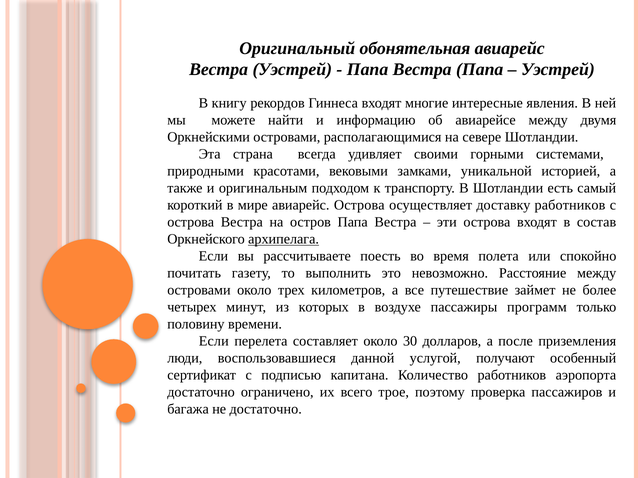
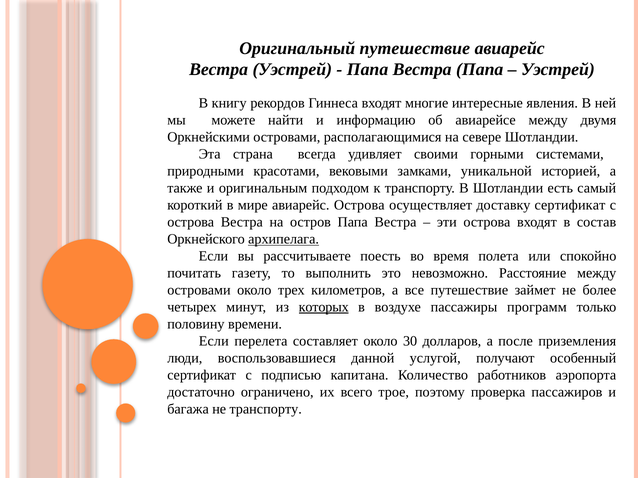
Оригинальный обонятельная: обонятельная -> путешествие (415, 48)
доставку работников: работников -> сертификат (570, 205)
которых underline: none -> present (324, 307)
не достаточно: достаточно -> транспорту (266, 409)
